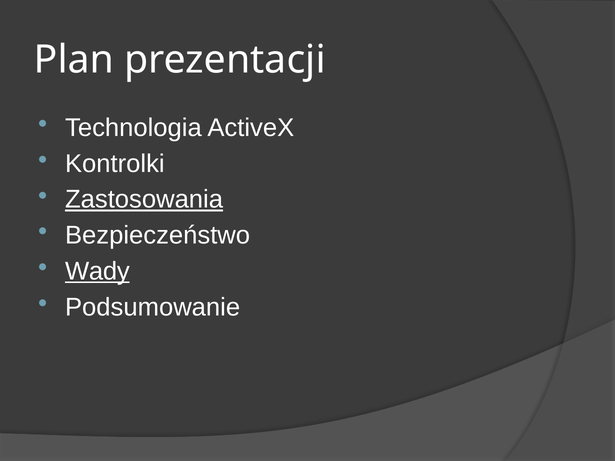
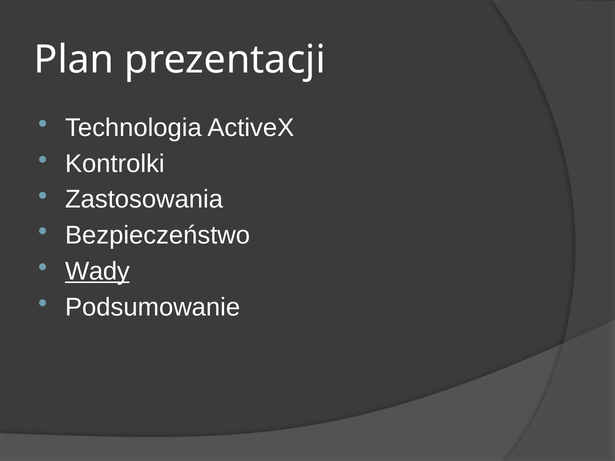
Zastosowania underline: present -> none (144, 200)
